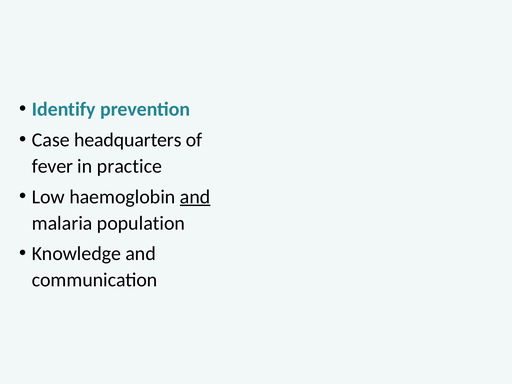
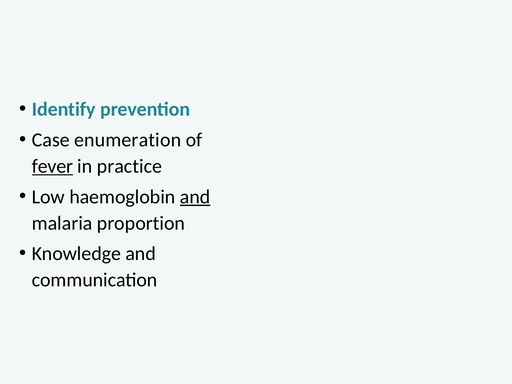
headquarters: headquarters -> enumeration (128, 140)
fever underline: none -> present (52, 166)
population: population -> proportion (141, 223)
